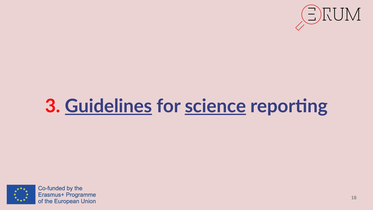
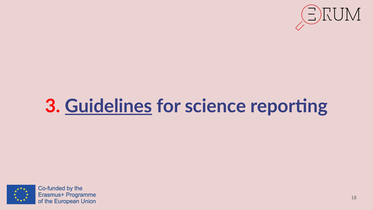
science underline: present -> none (215, 106)
